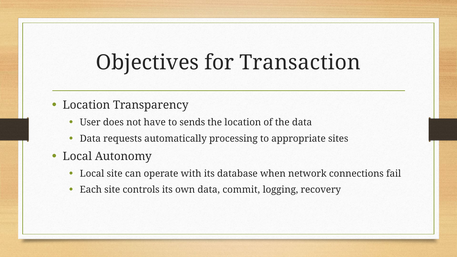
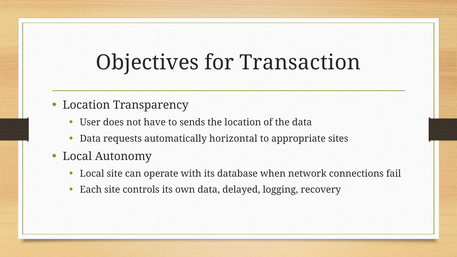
processing: processing -> horizontal (233, 139)
commit: commit -> delayed (241, 190)
